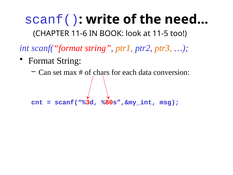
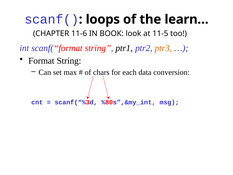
write: write -> loops (103, 19)
need…: need… -> learn… (187, 19)
ptr1 colour: orange -> black (124, 48)
